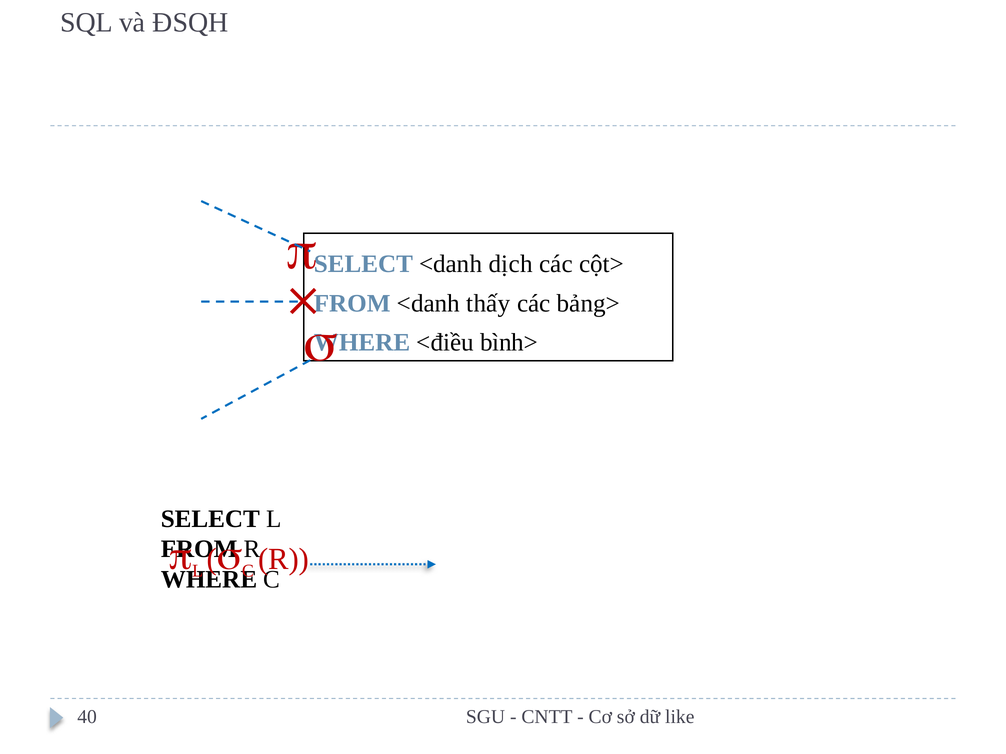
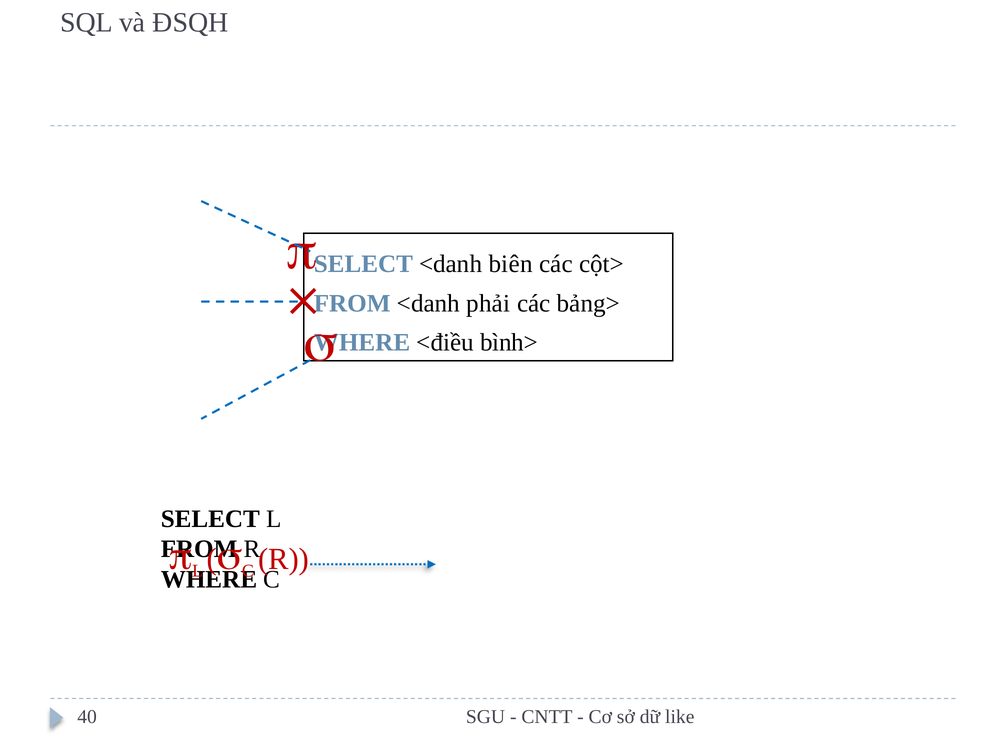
dịch: dịch -> biên (511, 264)
thấy: thấy -> phải (488, 303)
